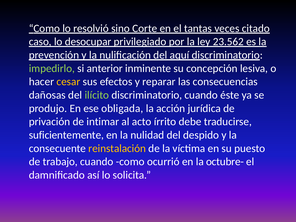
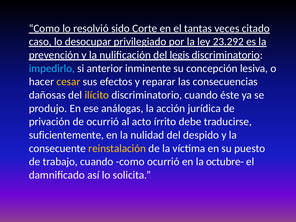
sino: sino -> sido (121, 28)
23.562: 23.562 -> 23.292 (228, 42)
aquí: aquí -> legis (180, 55)
impedirlo colour: light green -> light blue (52, 68)
ilícito colour: light green -> yellow (97, 95)
obligada: obligada -> análogas (122, 108)
de intimar: intimar -> ocurrió (103, 122)
